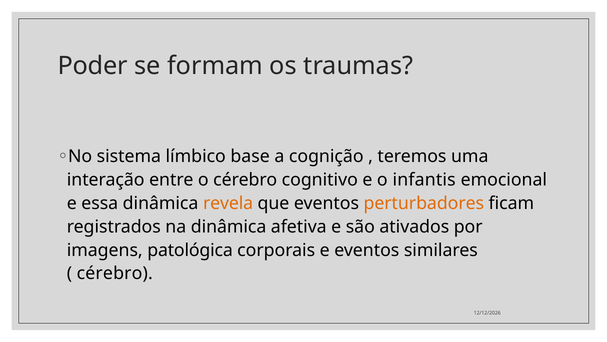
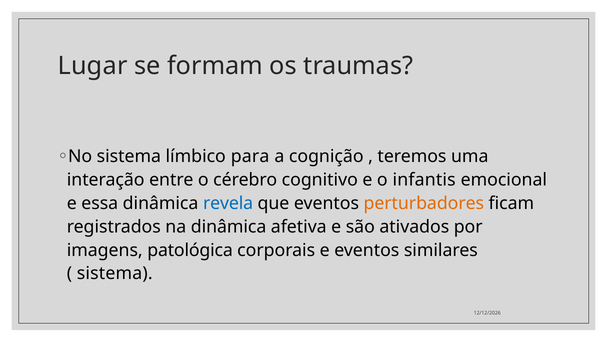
Poder: Poder -> Lugar (93, 66)
base: base -> para (250, 156)
revela colour: orange -> blue (228, 203)
cérebro: cérebro -> sistema (115, 273)
